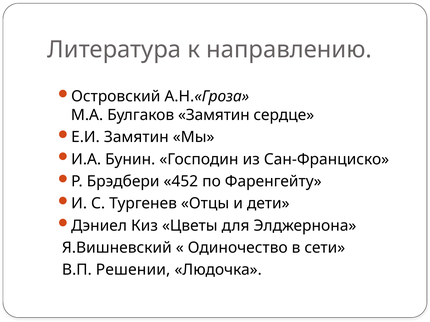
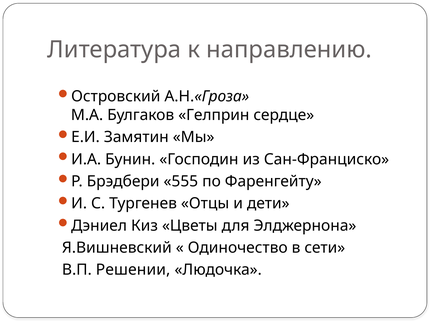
Булгаков Замятин: Замятин -> Гелприн (214, 115)
452: 452 -> 555 (181, 182)
